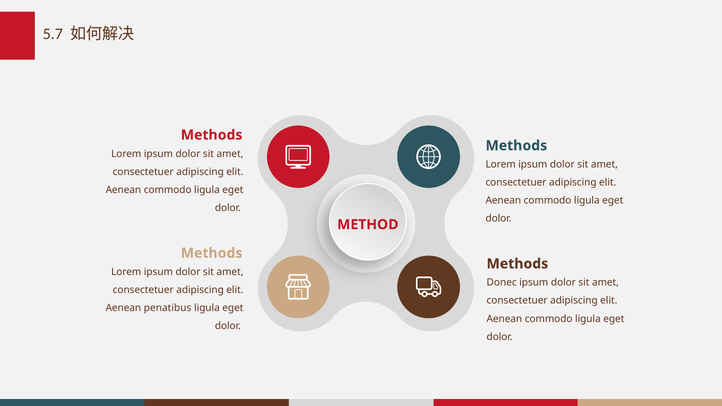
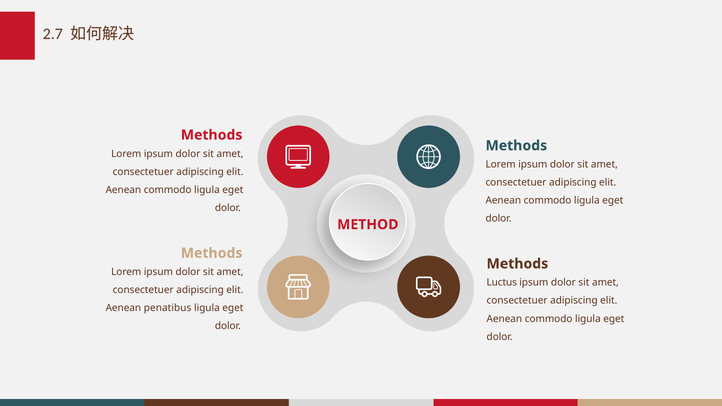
5.7: 5.7 -> 2.7 (53, 34)
Donec: Donec -> Luctus (502, 283)
